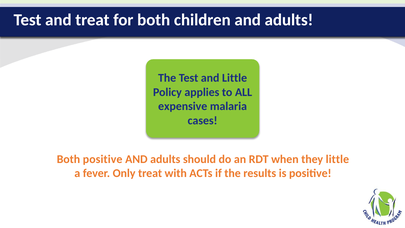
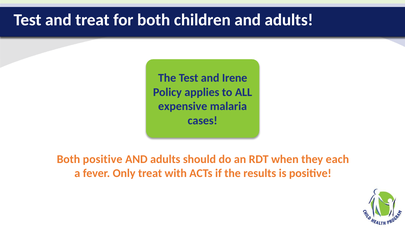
and Little: Little -> Irene (235, 78)
they little: little -> each (337, 159)
